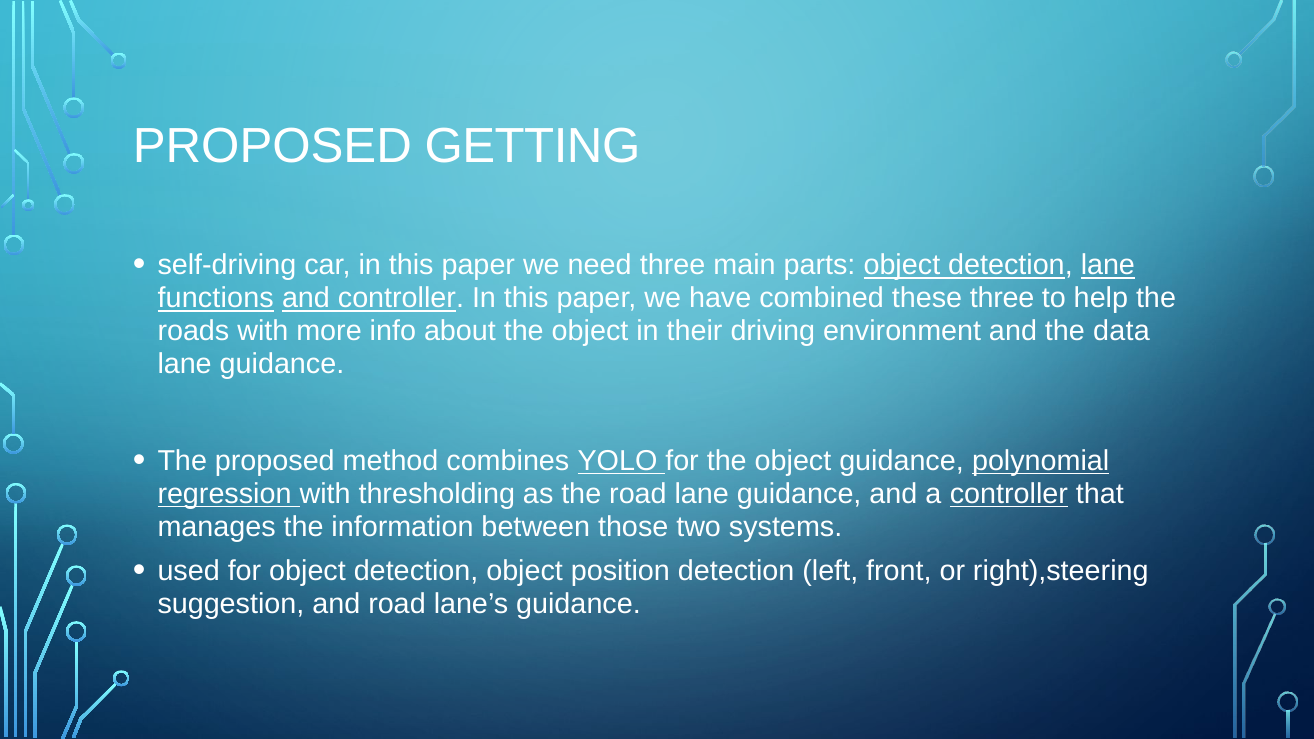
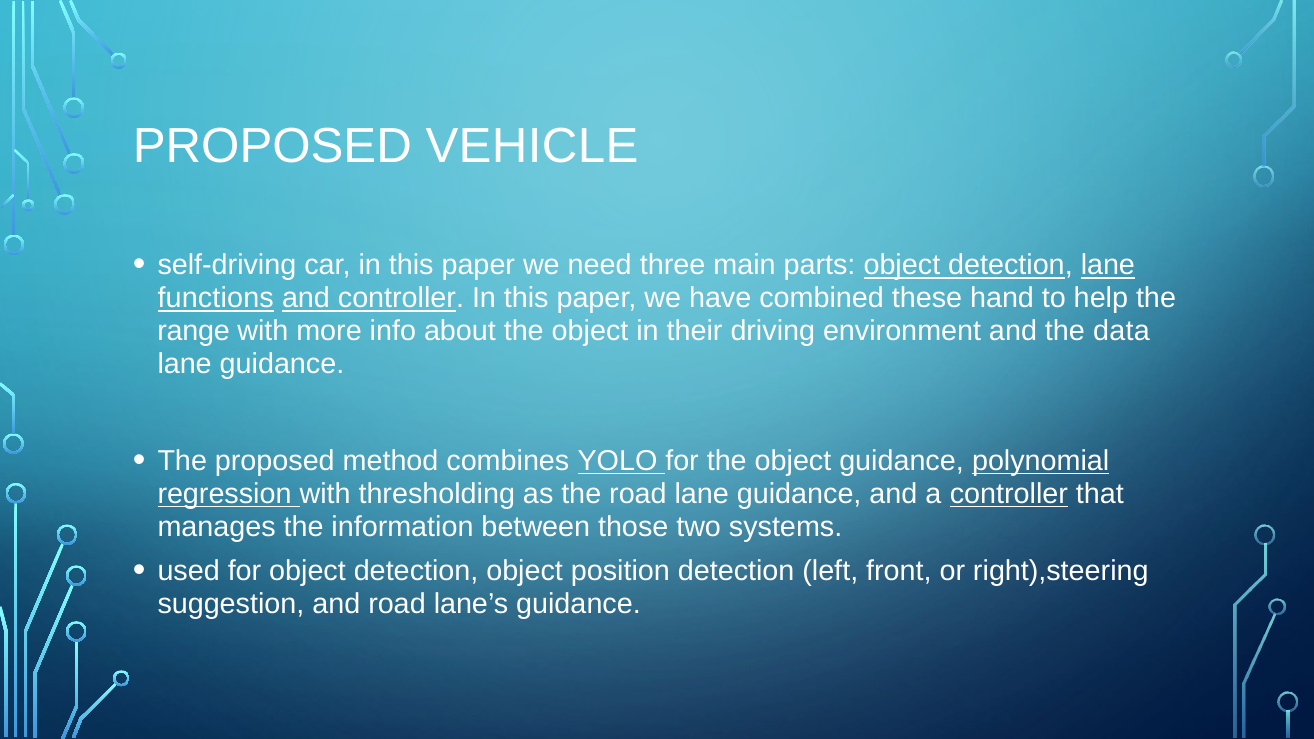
GETTING: GETTING -> VEHICLE (532, 146)
these three: three -> hand (1002, 298)
roads: roads -> range (194, 331)
